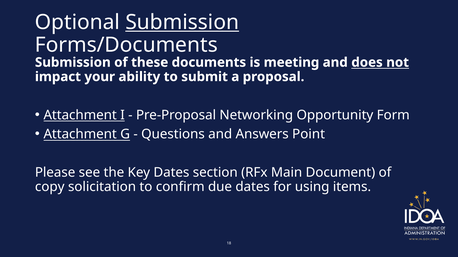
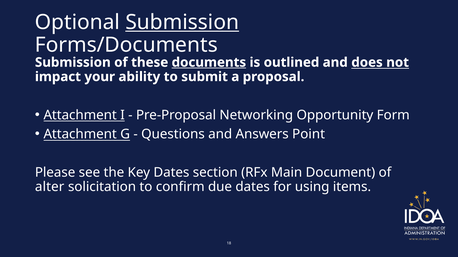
documents underline: none -> present (209, 63)
meeting: meeting -> outlined (291, 63)
copy: copy -> alter (50, 187)
